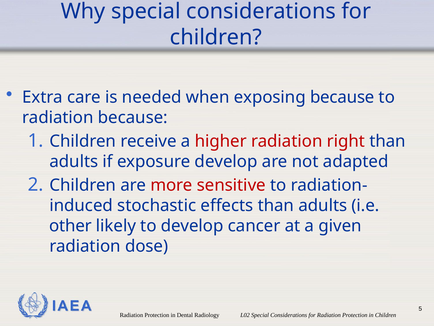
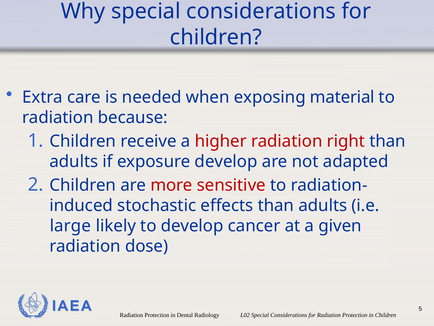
exposing because: because -> material (342, 97)
other: other -> large (70, 225)
